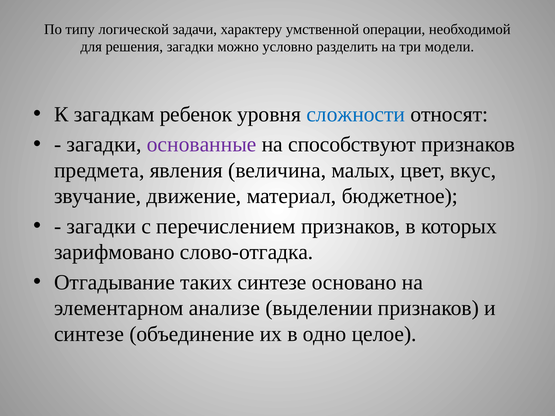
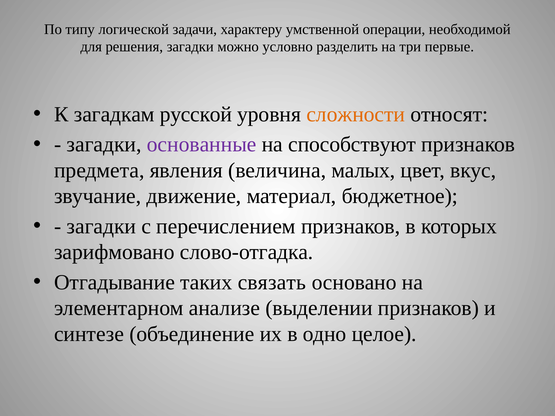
модели: модели -> первые (449, 47)
ребенок: ребенок -> русской (196, 114)
сложности colour: blue -> orange (356, 114)
таких синтезе: синтезе -> связать (272, 282)
